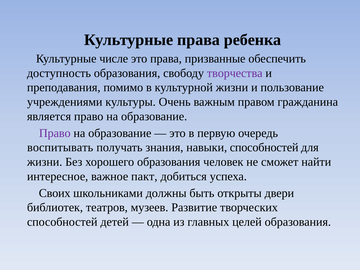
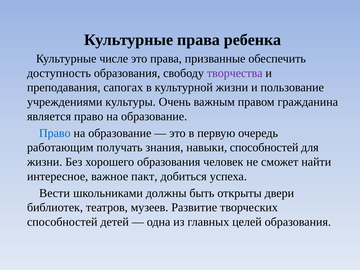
помимо: помимо -> сапогах (123, 88)
Право colour: purple -> blue (55, 133)
воспитывать: воспитывать -> работающим (60, 148)
Своих: Своих -> Вести (55, 193)
